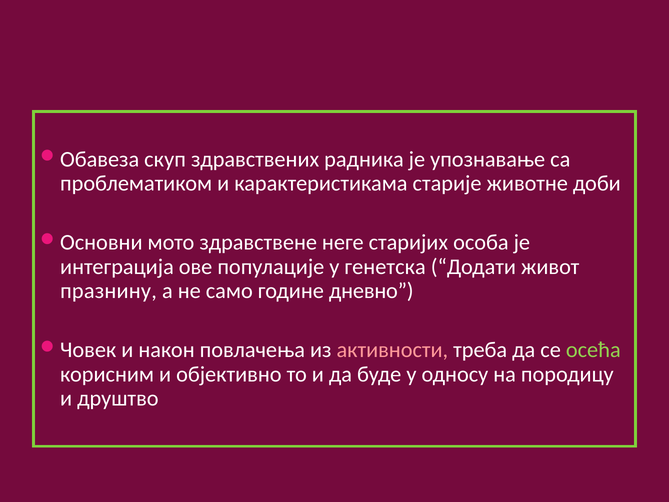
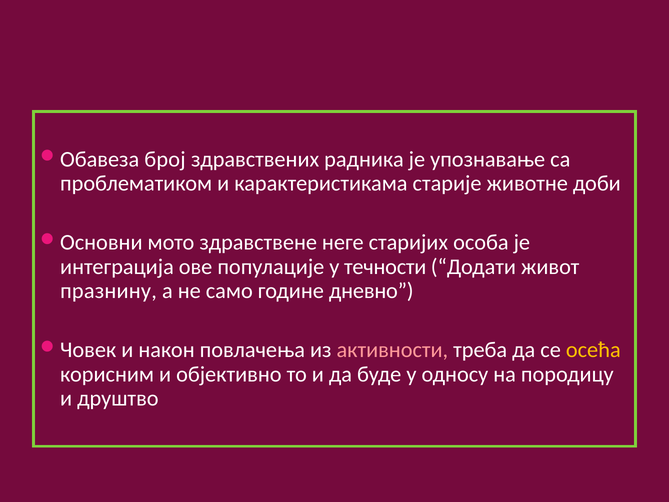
скуп: скуп -> број (165, 159)
генетска: генетска -> течности (385, 267)
осећа colour: light green -> yellow (593, 350)
